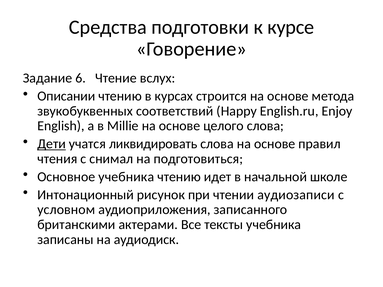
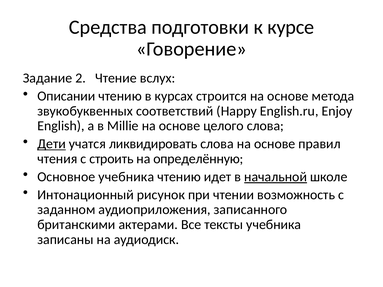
6: 6 -> 2 (81, 78)
снимал: снимал -> строить (111, 159)
подготовиться: подготовиться -> определённую (198, 159)
начальной underline: none -> present (276, 177)
аудиозаписи: аудиозаписи -> возможность (296, 195)
условном: условном -> заданном (66, 210)
